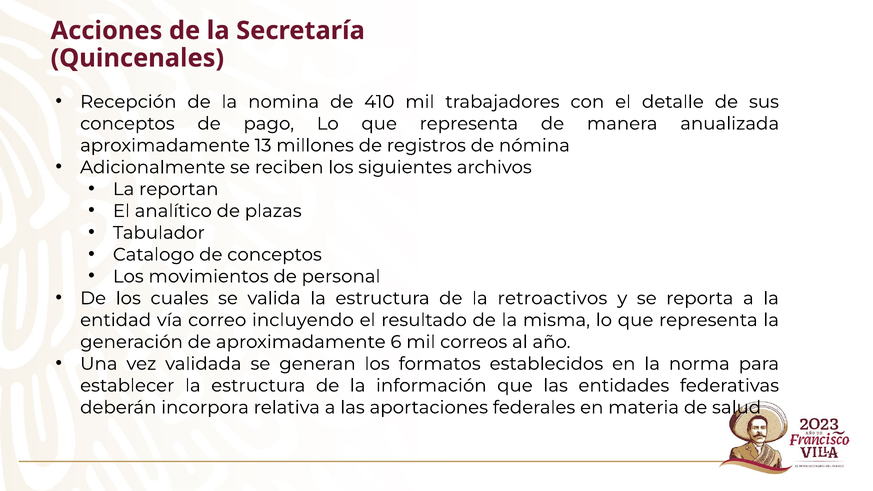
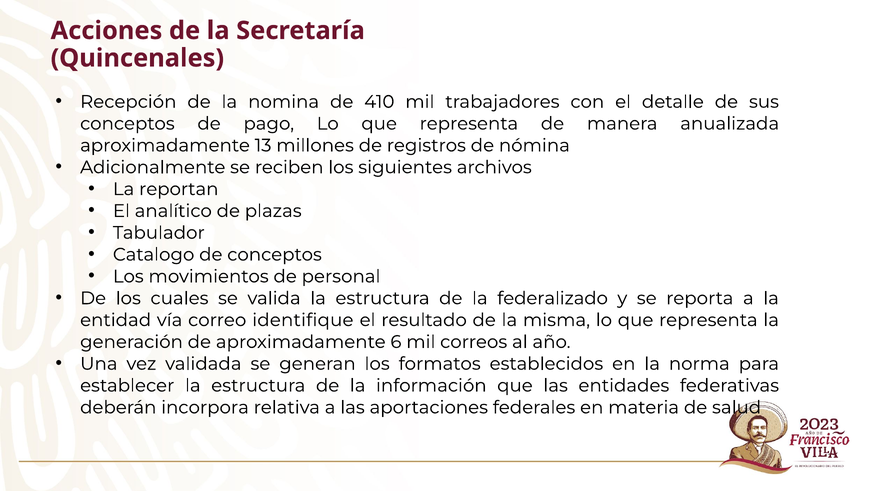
retroactivos: retroactivos -> federalizado (553, 298)
incluyendo: incluyendo -> identifique (303, 320)
